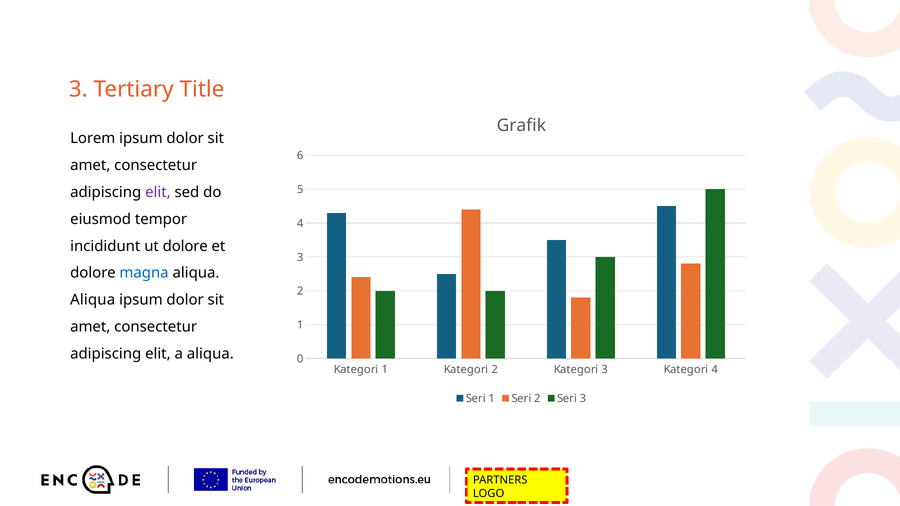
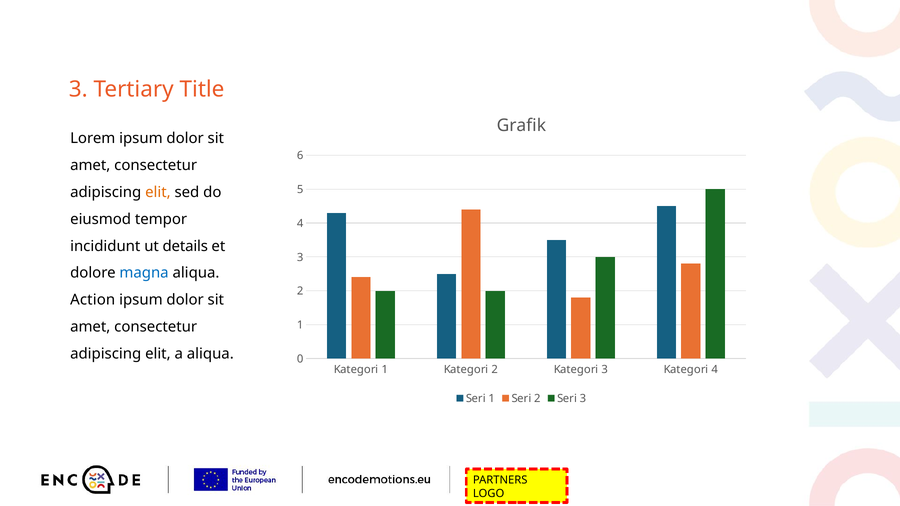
elit colour: purple -> orange (158, 192)
ut dolore: dolore -> details (185, 246)
Aliqua: Aliqua -> Action (93, 300)
